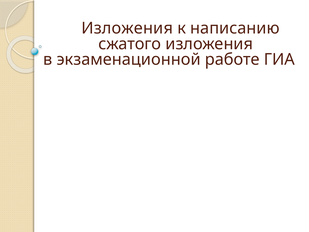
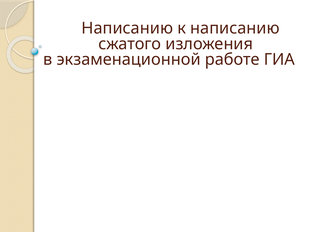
Изложения: Изложения -> Написанию (127, 28)
